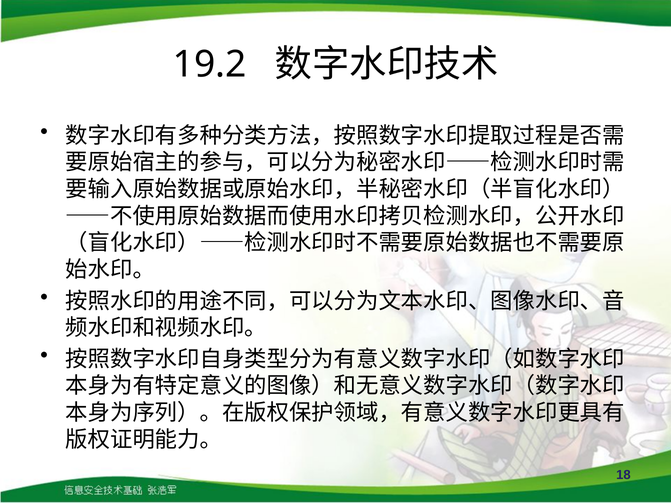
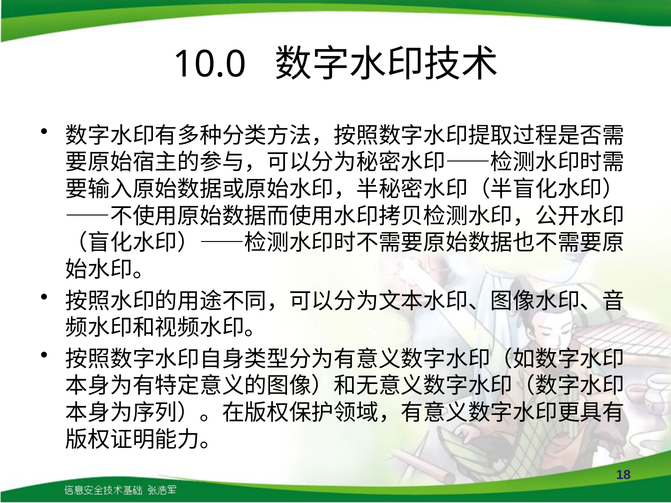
19.2: 19.2 -> 10.0 (210, 65)
